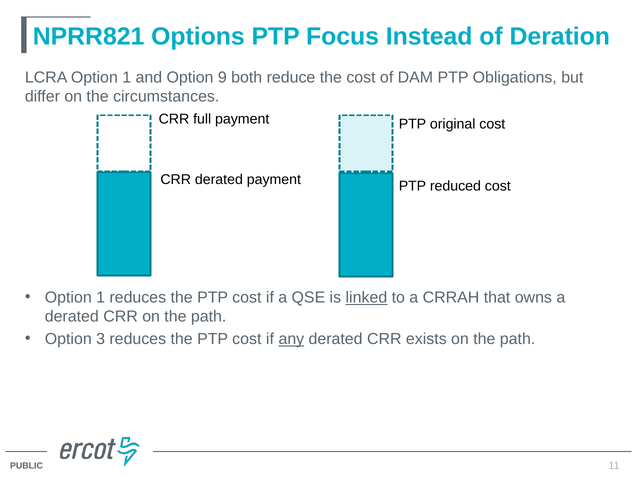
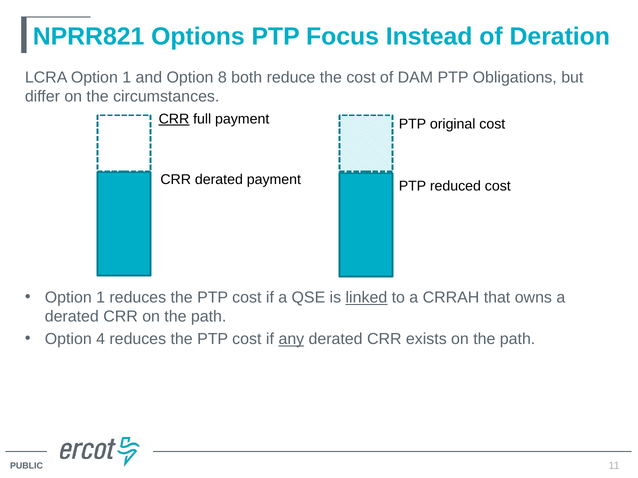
9: 9 -> 8 (222, 78)
CRR underline: none -> present (174, 119)
3: 3 -> 4 (101, 339)
